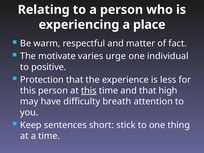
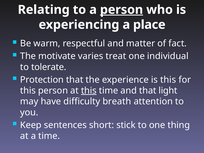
person underline: none -> present (122, 10)
urge: urge -> treat (116, 56)
positive: positive -> tolerate (49, 67)
is less: less -> this (168, 80)
high: high -> light (168, 91)
